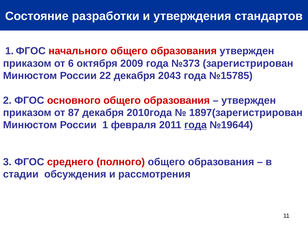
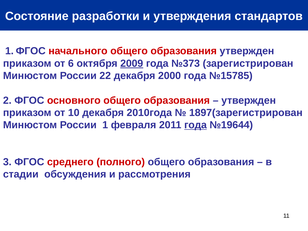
2009 underline: none -> present (132, 63)
2043: 2043 -> 2000 (170, 76)
87: 87 -> 10 (74, 113)
